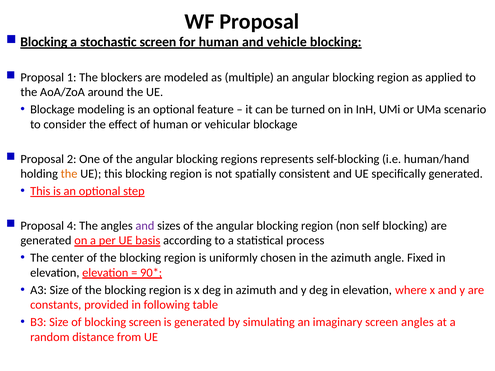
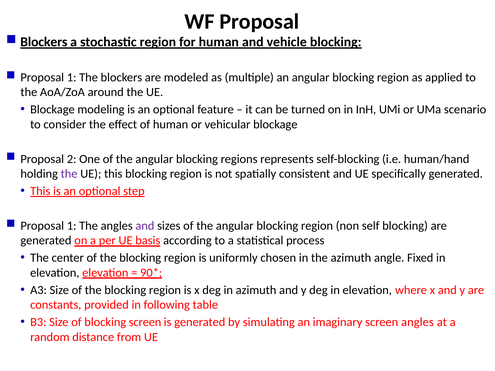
Blocking: Blocking -> Blockers (44, 42)
stochastic screen: screen -> region (158, 42)
the colour: orange -> purple (69, 174)
4: 4 -> 1 (72, 226)
